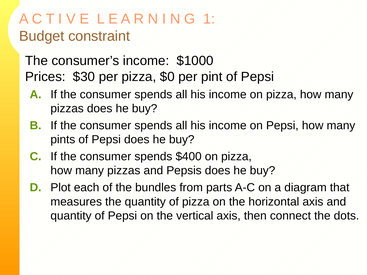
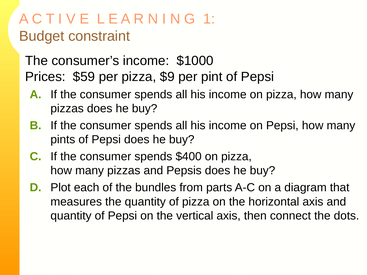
$30: $30 -> $59 (84, 77)
$0: $0 -> $9 (167, 77)
